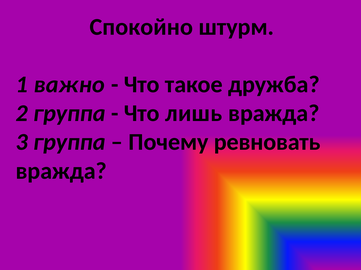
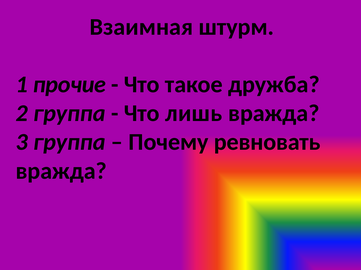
Спокойно: Спокойно -> Взаимная (141, 27)
важно: важно -> прочие (69, 85)
